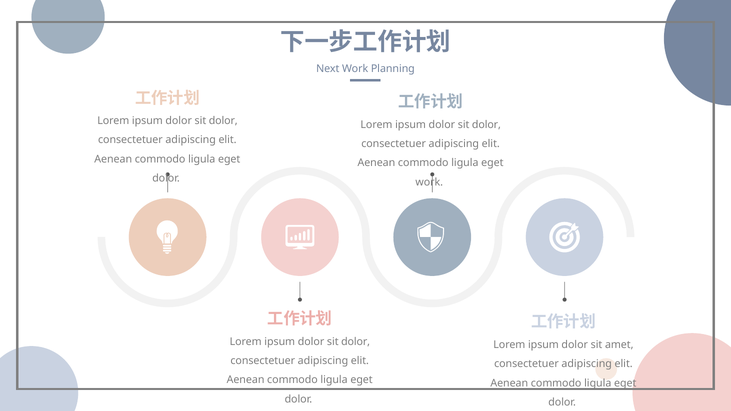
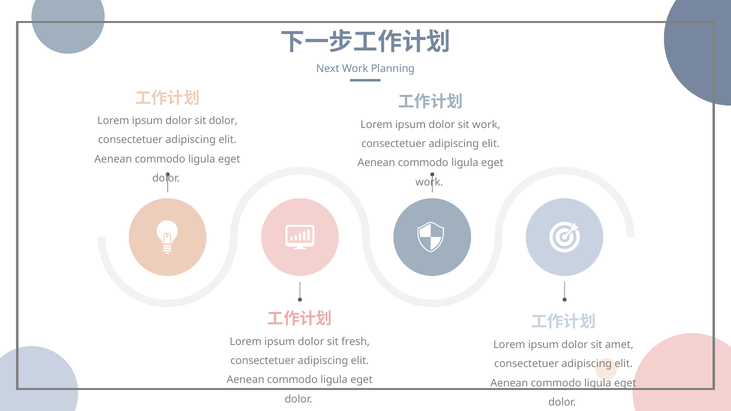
dolor: dolor -> work (486, 125)
dolor: dolor -> fresh (356, 342)
